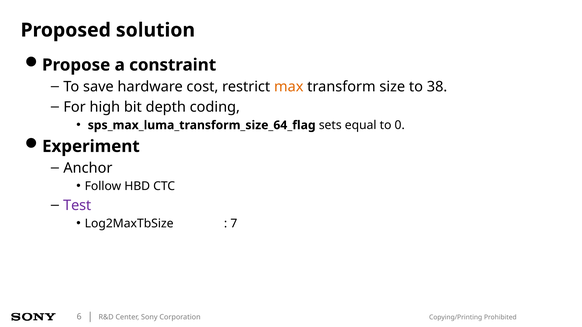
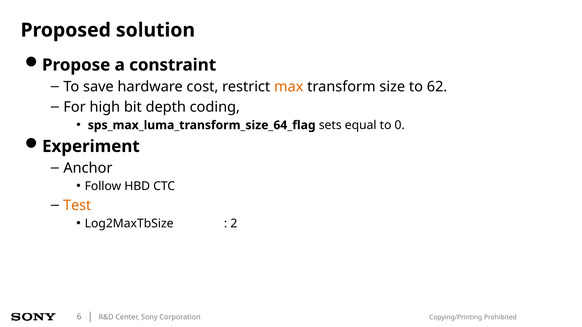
38: 38 -> 62 (437, 87)
Test colour: purple -> orange (77, 205)
7: 7 -> 2 (234, 224)
